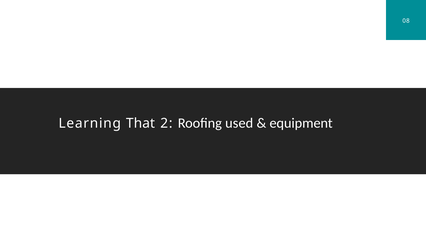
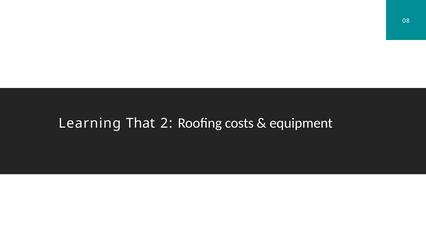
used: used -> costs (239, 123)
